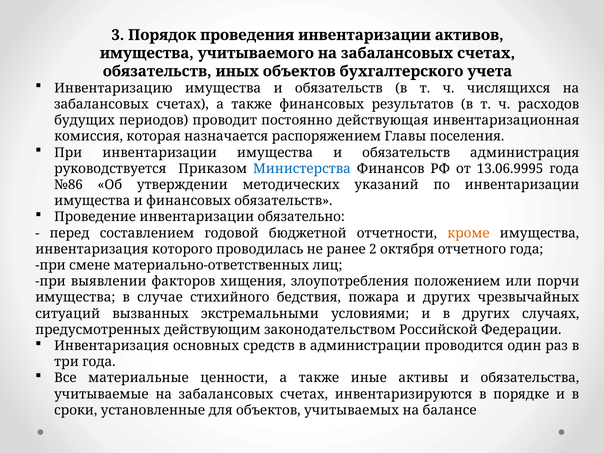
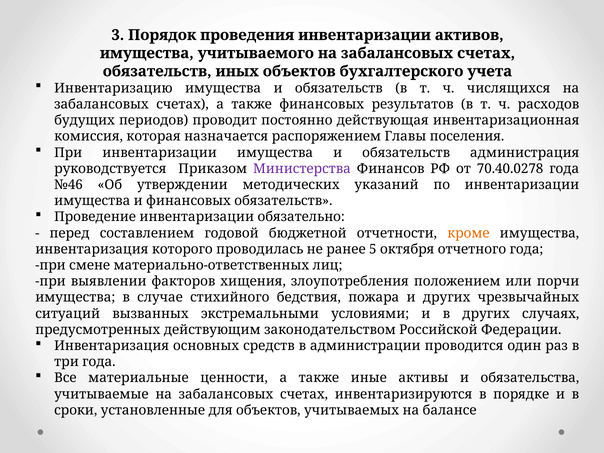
Министерства colour: blue -> purple (302, 169)
13.06.9995: 13.06.9995 -> 70.40.0278 (510, 169)
№86: №86 -> №46 (69, 185)
2: 2 -> 5 (373, 249)
